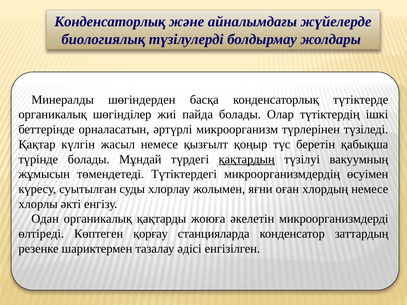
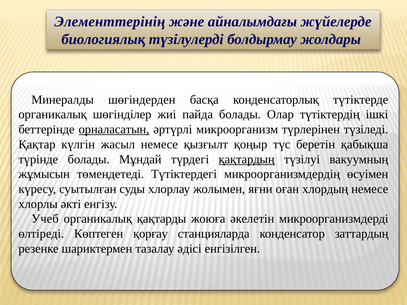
Конденсаторлық: Конденсаторлық -> Элементтерінің (110, 22)
орналасатын underline: none -> present (114, 130)
Одан: Одан -> Учеб (45, 219)
